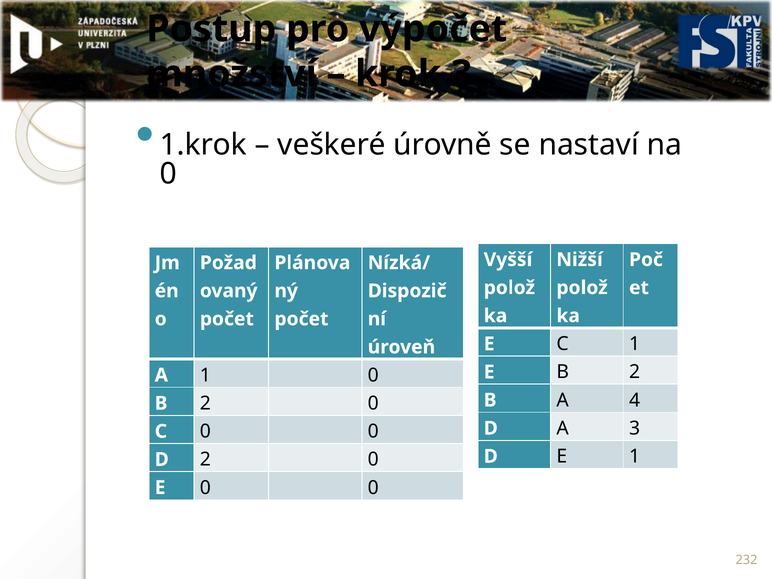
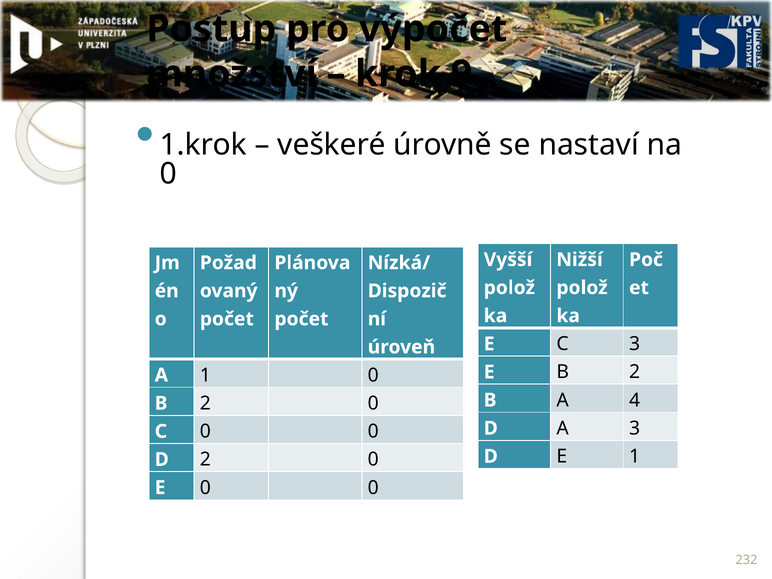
krok 3: 3 -> 9 (462, 74)
C 1: 1 -> 3 (635, 344)
